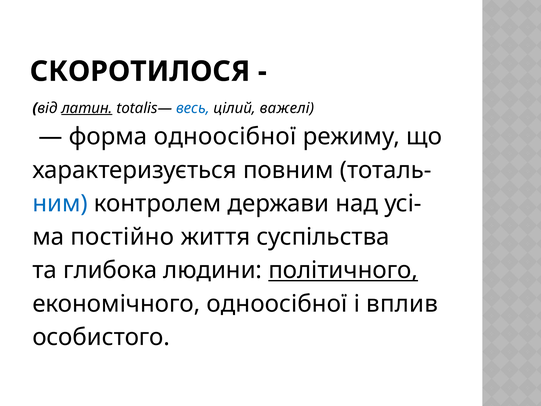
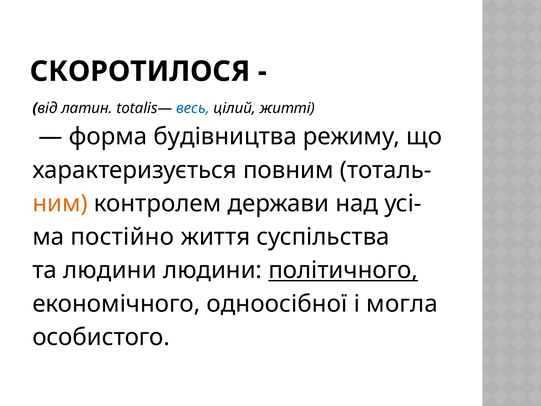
латин underline: present -> none (87, 108)
важелі: важелі -> житті (287, 108)
форма одноосібної: одноосібної -> будівництва (225, 137)
ним colour: blue -> orange (60, 203)
та глибока: глибока -> людини (110, 270)
вплив: вплив -> могла (402, 304)
